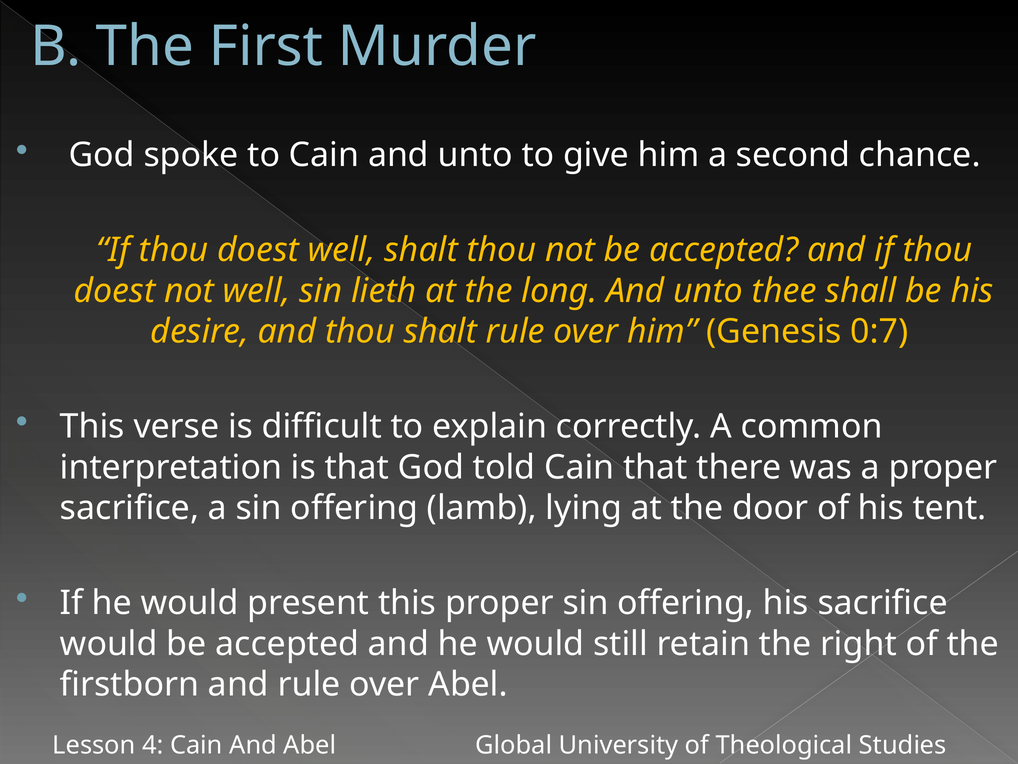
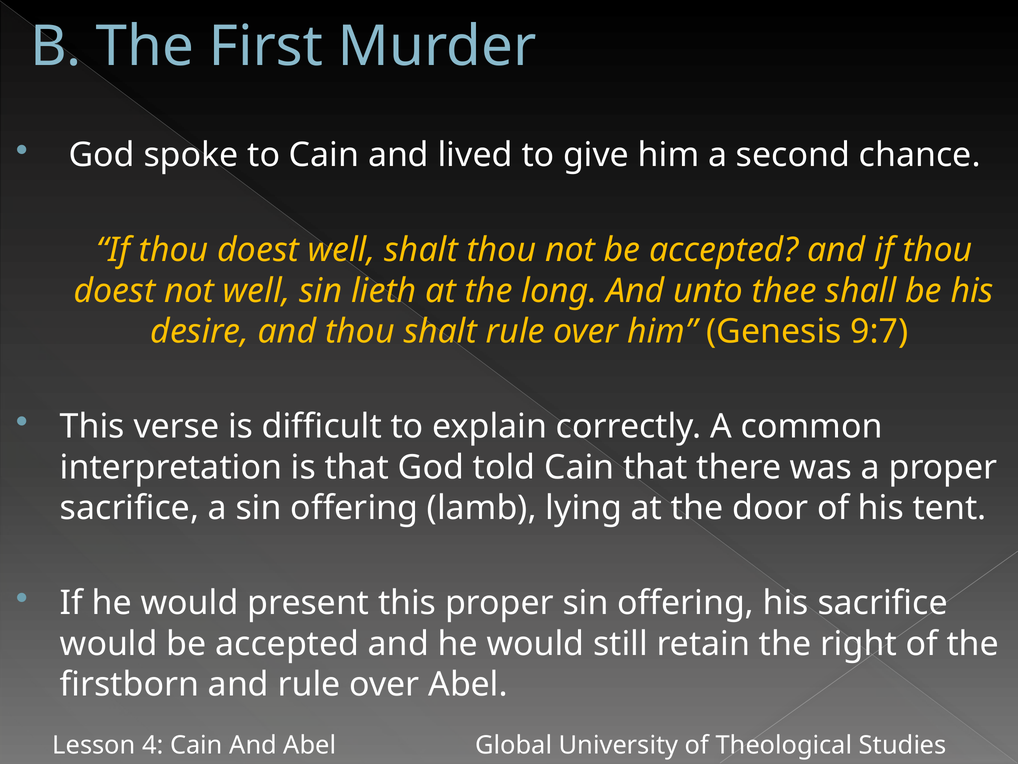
Cain and unto: unto -> lived (475, 155)
0:7: 0:7 -> 9:7 (879, 331)
